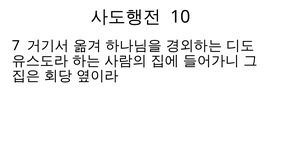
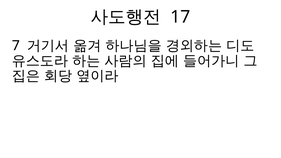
10: 10 -> 17 (180, 17)
